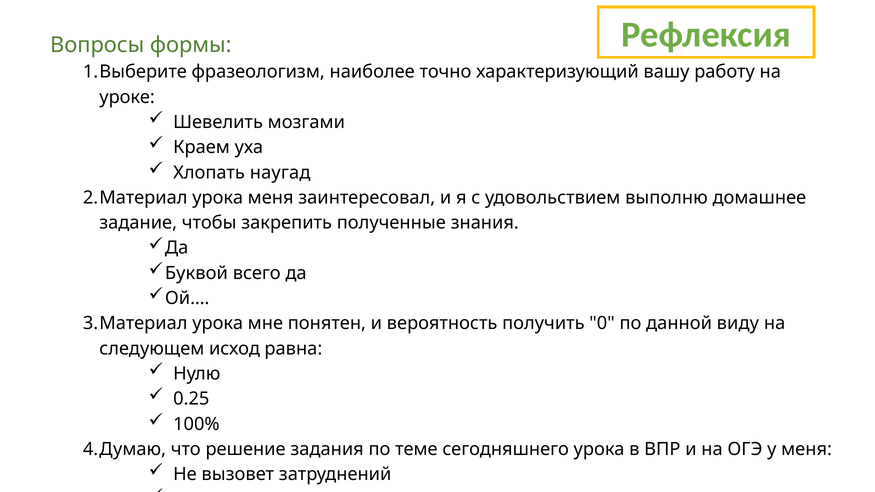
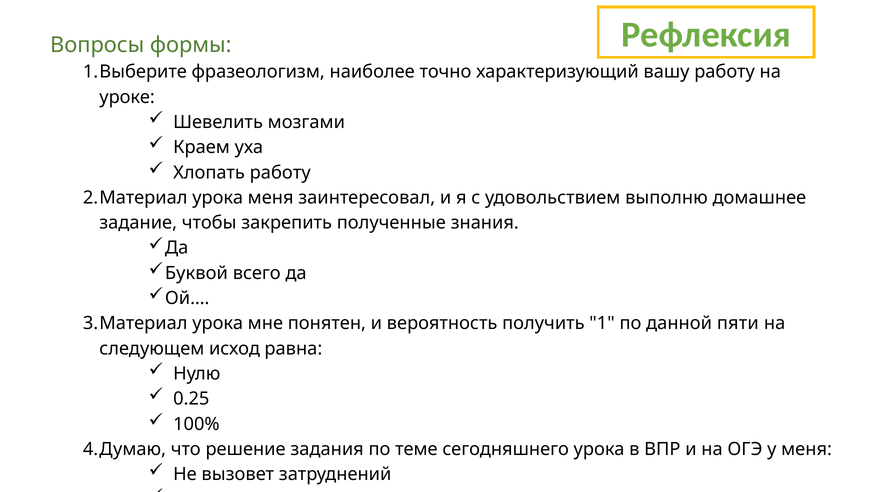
Хлопать наугад: наугад -> работу (280, 173)
0: 0 -> 1 (602, 324)
виду: виду -> пяти (738, 324)
